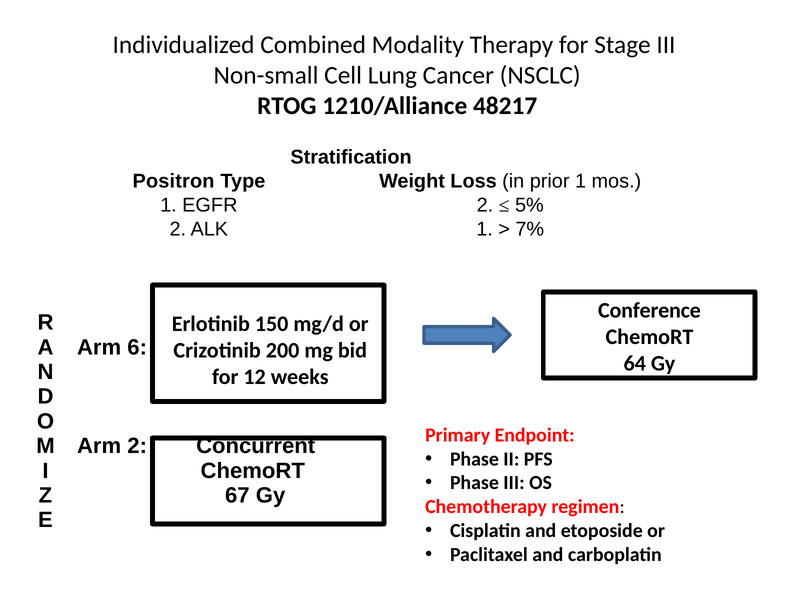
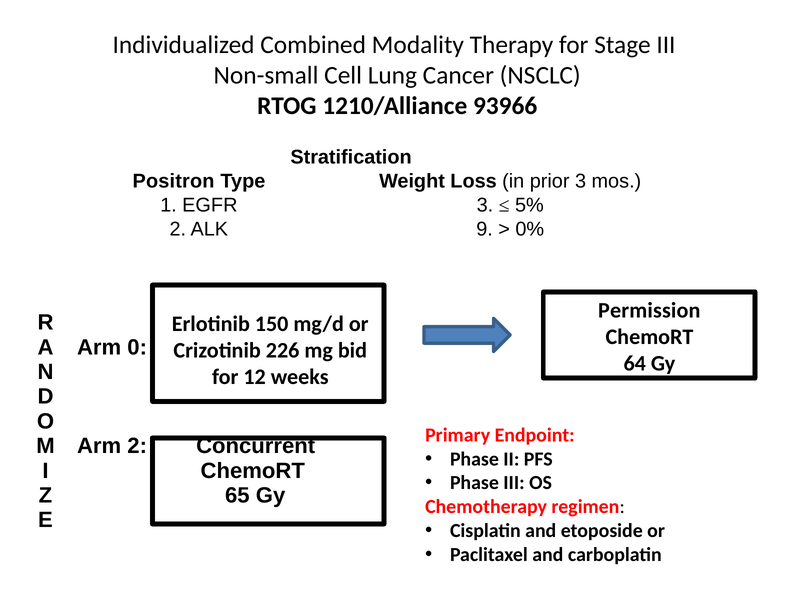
48217: 48217 -> 93966 (505, 106)
prior 1: 1 -> 3 (581, 181)
EGFR 2: 2 -> 3 (485, 205)
ALK 1: 1 -> 9 (485, 229)
7%: 7% -> 0% (530, 229)
Conference: Conference -> Permission (649, 310)
6: 6 -> 0 (137, 347)
200: 200 -> 226 (283, 350)
67: 67 -> 65 (237, 495)
